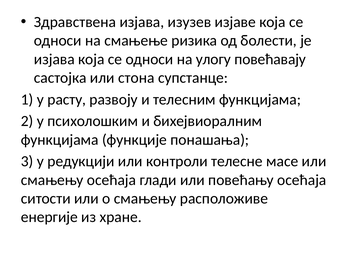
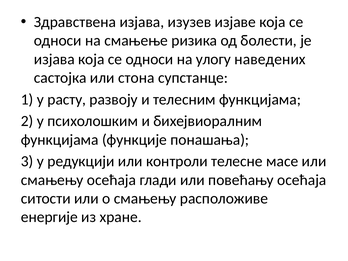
повећавају: повећавају -> наведених (270, 59)
